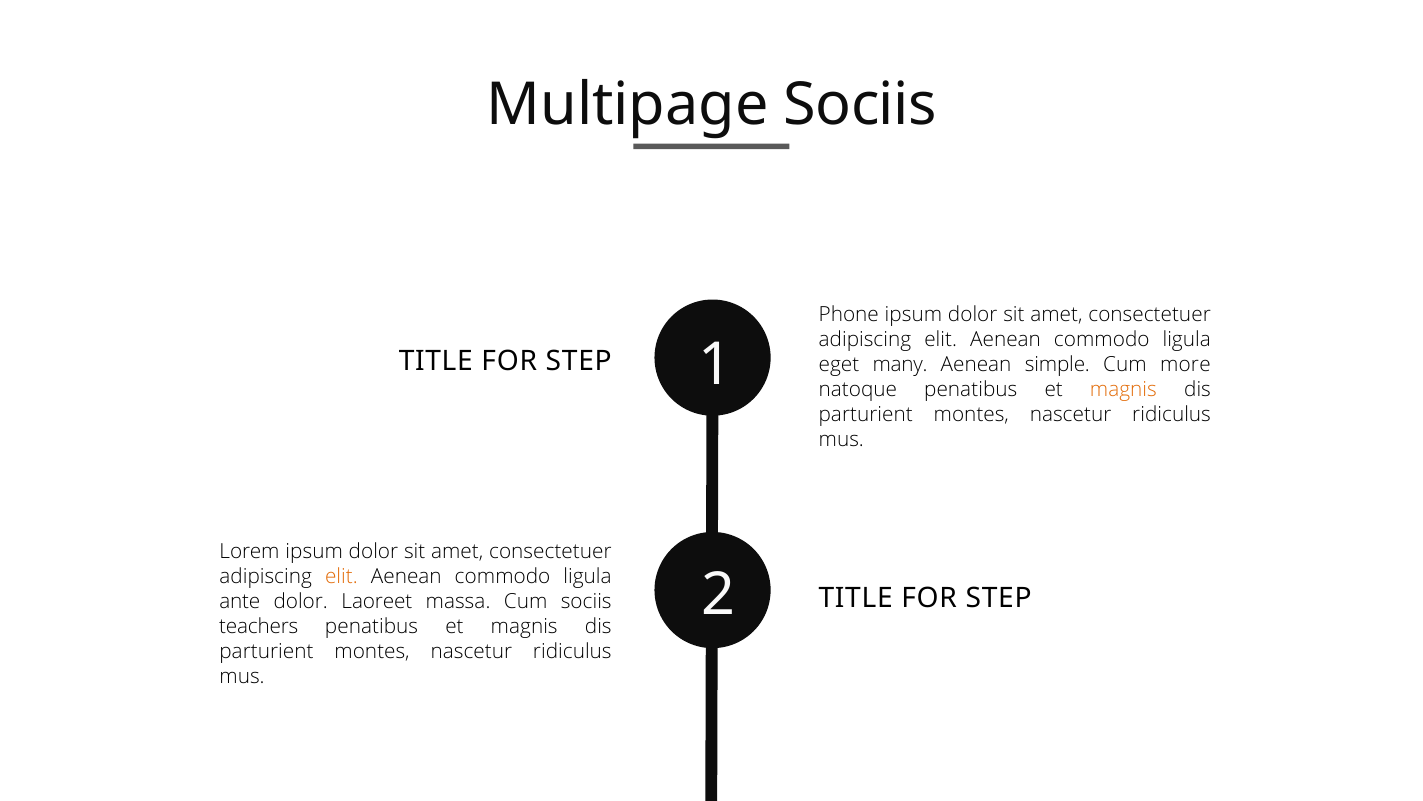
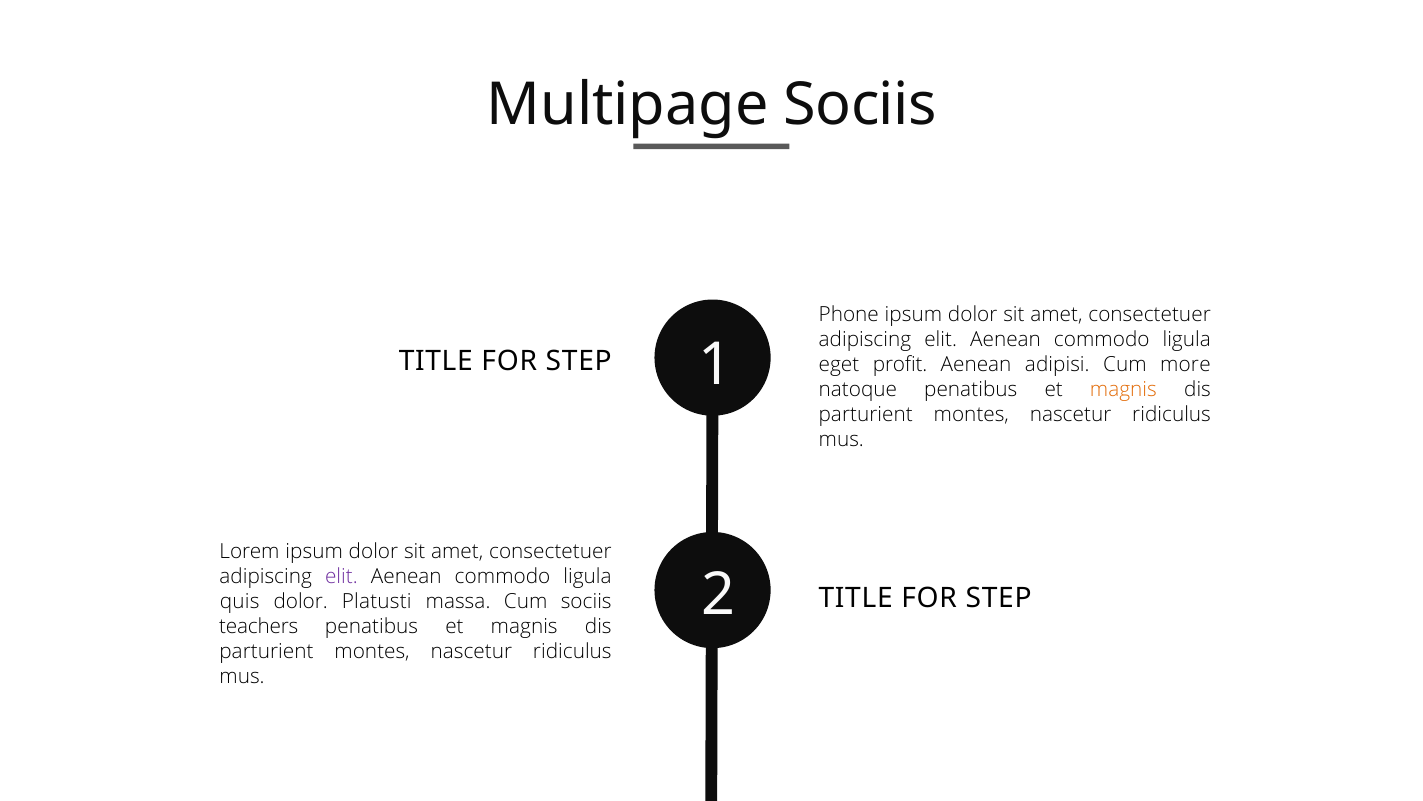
many: many -> profit (900, 365)
simple: simple -> adipisi (1057, 365)
elit colour: orange -> purple (341, 576)
ante: ante -> quis (240, 601)
Laoreet: Laoreet -> Platusti (377, 601)
